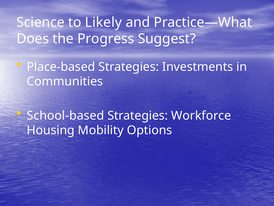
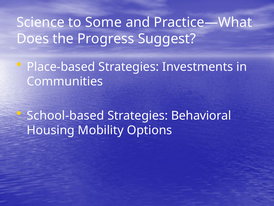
Likely: Likely -> Some (103, 22)
Workforce: Workforce -> Behavioral (201, 115)
